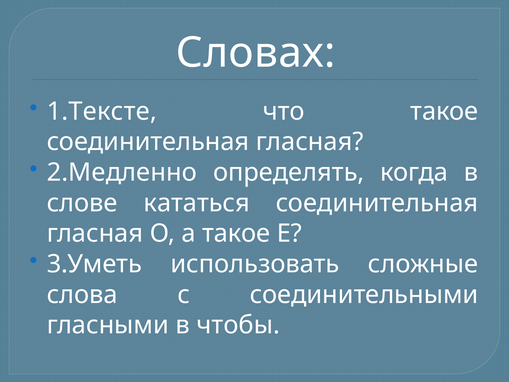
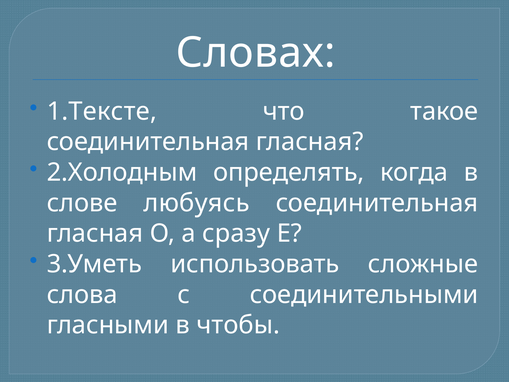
2.Медленно: 2.Медленно -> 2.Холодным (122, 172)
кататься: кататься -> любуясь (197, 203)
а такое: такое -> сразу (236, 233)
